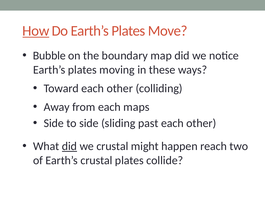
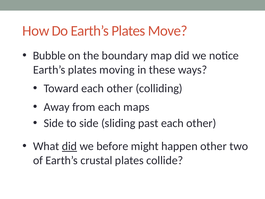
How underline: present -> none (36, 31)
we crustal: crustal -> before (112, 146)
happen reach: reach -> other (214, 146)
